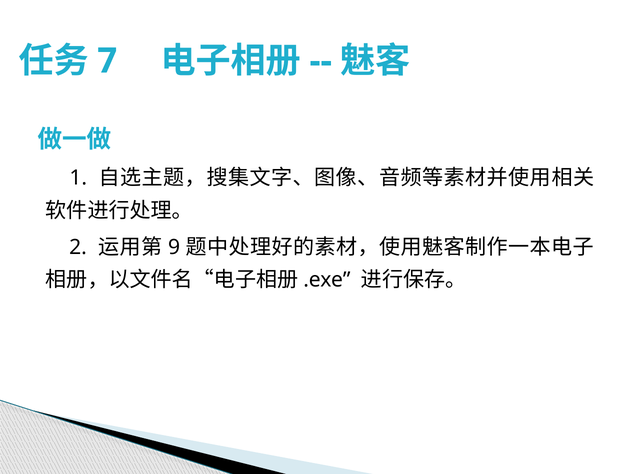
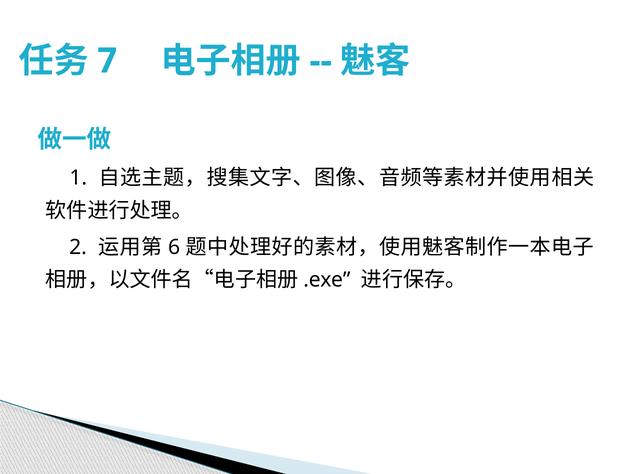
9: 9 -> 6 (174, 247)
